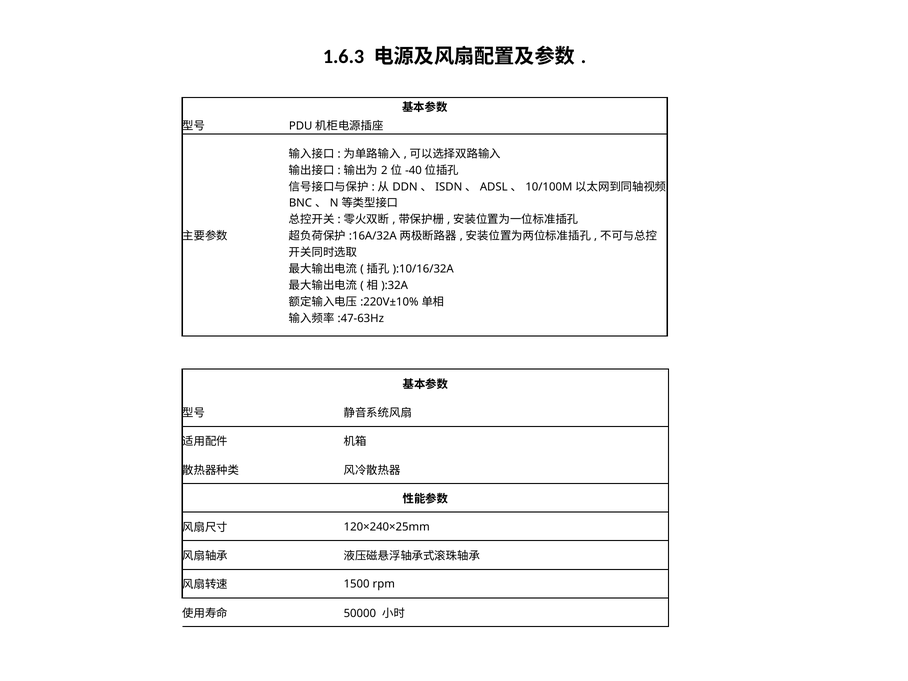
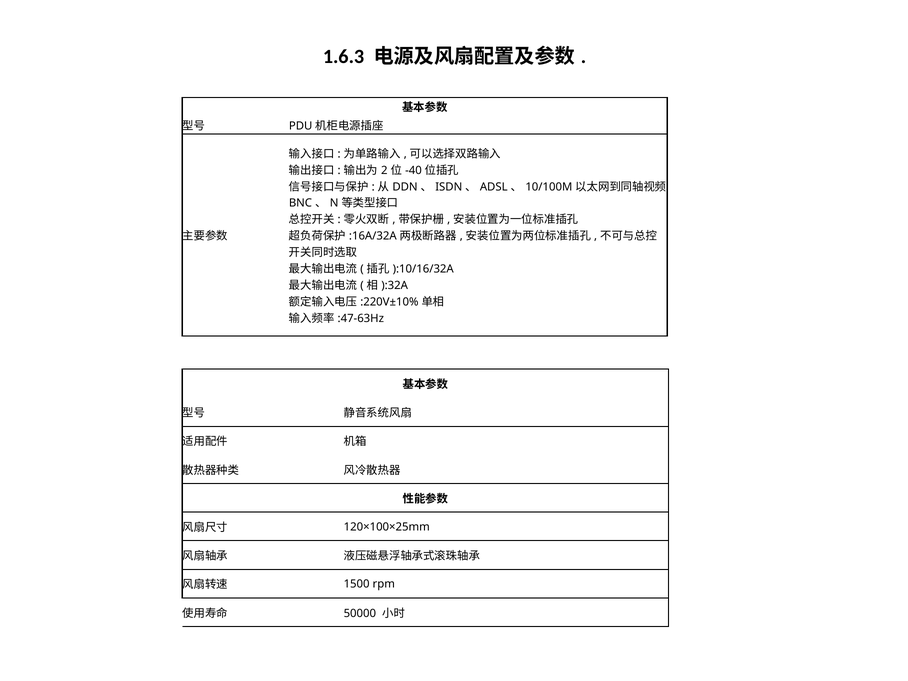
120×240×25mm: 120×240×25mm -> 120×100×25mm (387, 527)
